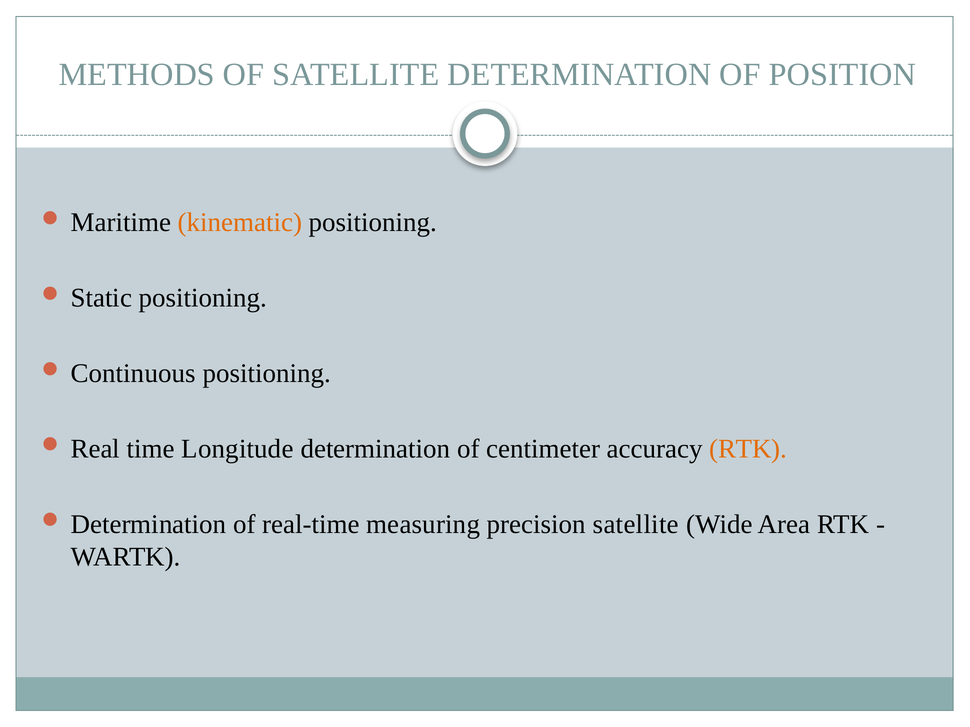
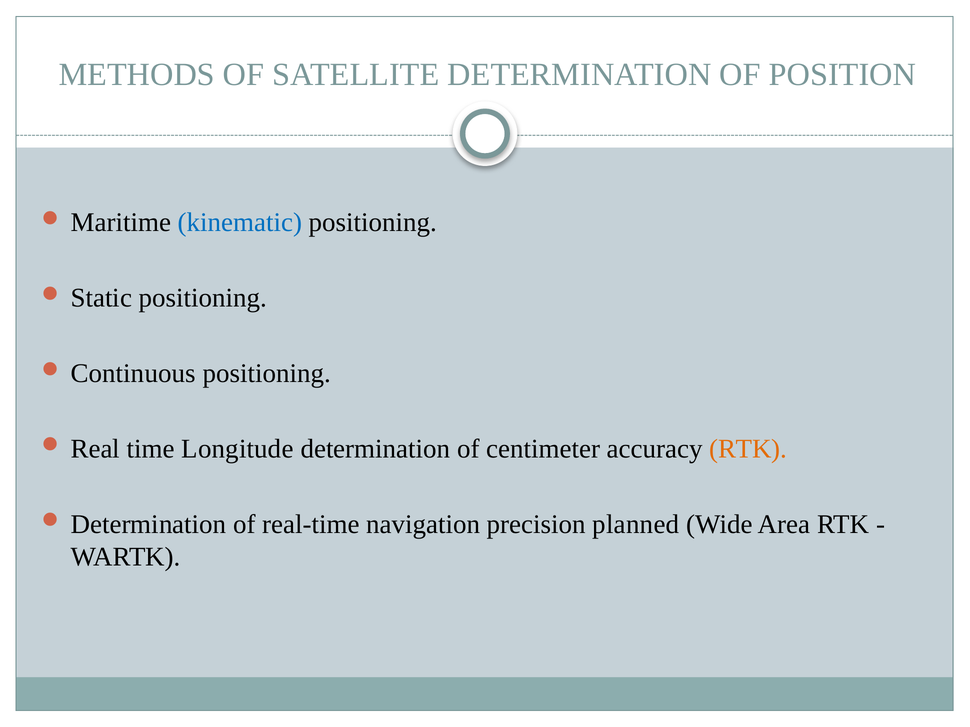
kinematic colour: orange -> blue (240, 223)
measuring: measuring -> navigation (423, 525)
precision satellite: satellite -> planned (636, 525)
